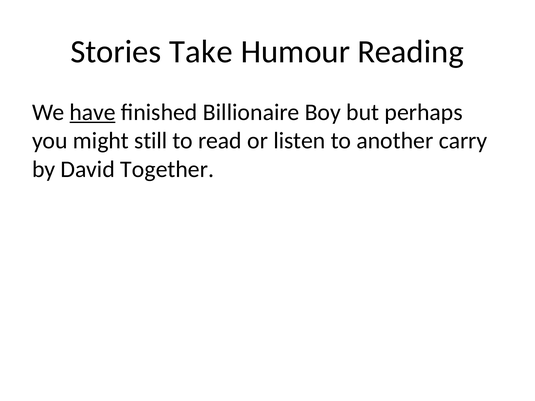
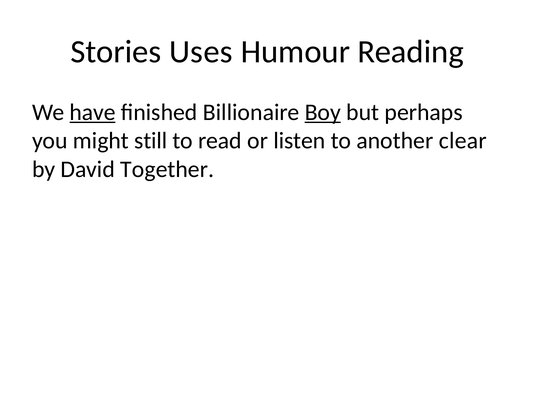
Take: Take -> Uses (201, 52)
Boy underline: none -> present (323, 112)
carry: carry -> clear (463, 141)
